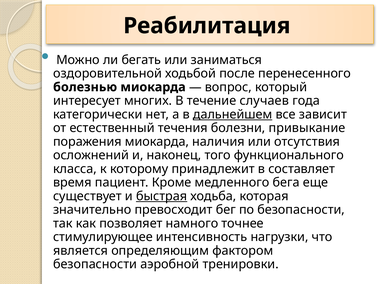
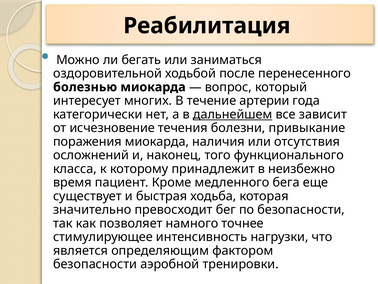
случаев: случаев -> артерии (264, 101)
естественный: естественный -> исчезновение (112, 128)
составляет: составляет -> неизбежно (302, 169)
быстрая underline: present -> none (162, 196)
